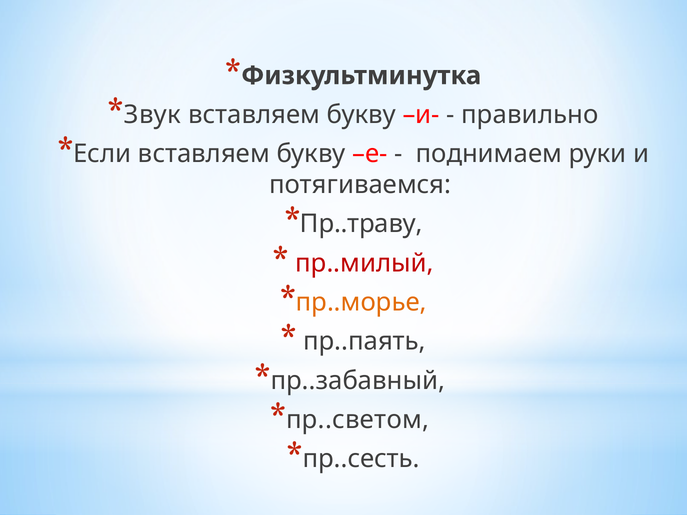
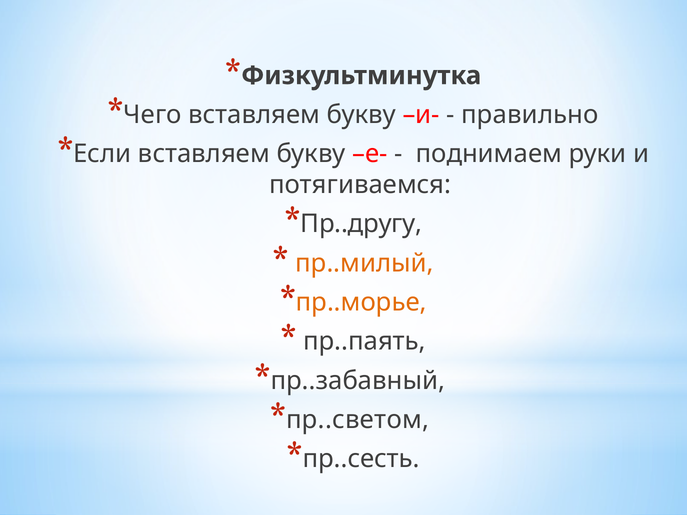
Звук: Звук -> Чего (153, 115)
Пр..траву: Пр..траву -> Пр..другу (361, 224)
пр..милый colour: red -> orange (364, 263)
